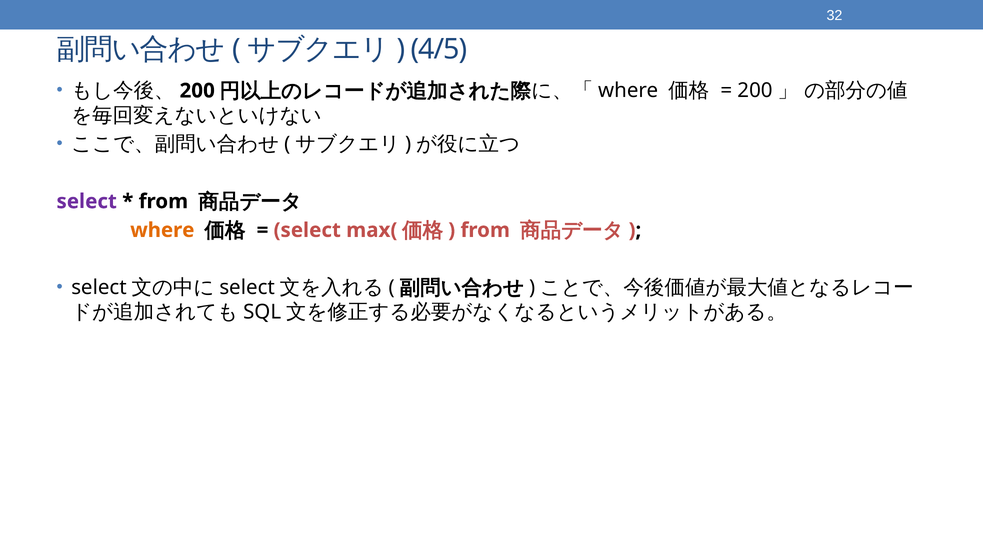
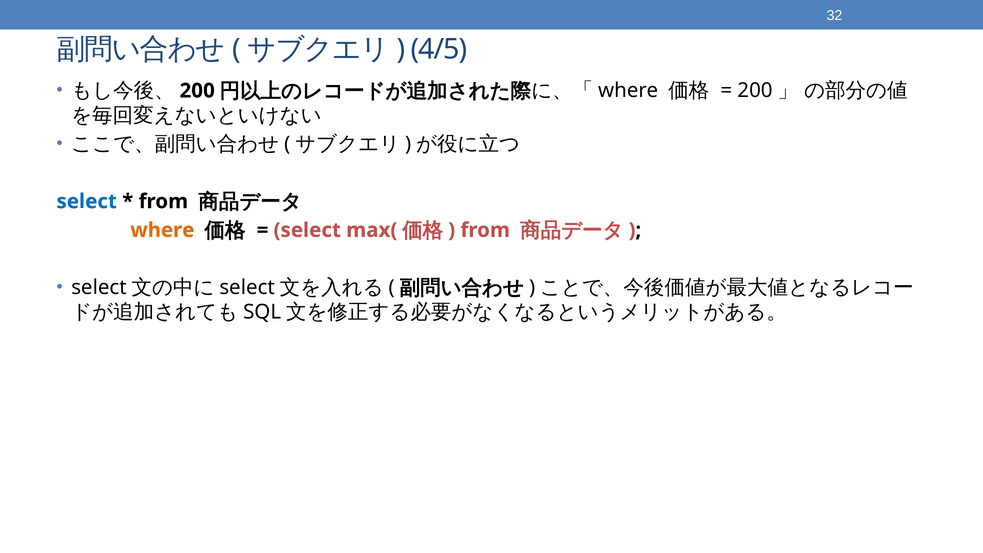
select colour: purple -> blue (87, 201)
